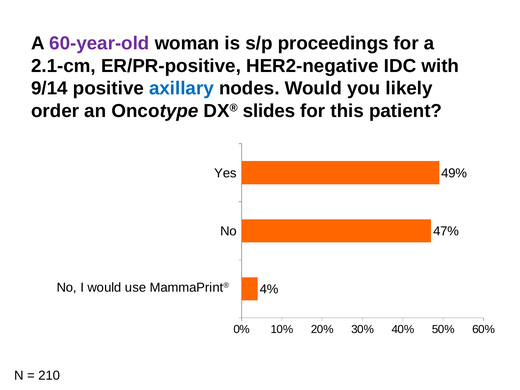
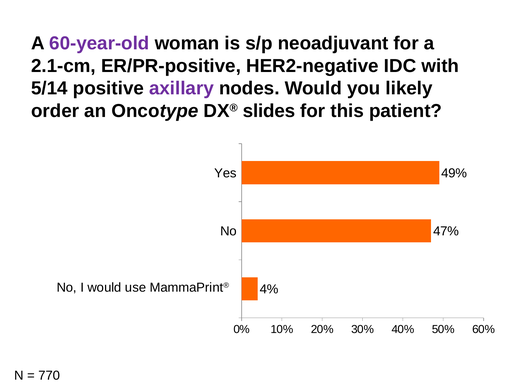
proceedings: proceedings -> neoadjuvant (333, 43)
9/14: 9/14 -> 5/14 (49, 88)
axillary colour: blue -> purple (181, 88)
210: 210 -> 770 (49, 375)
